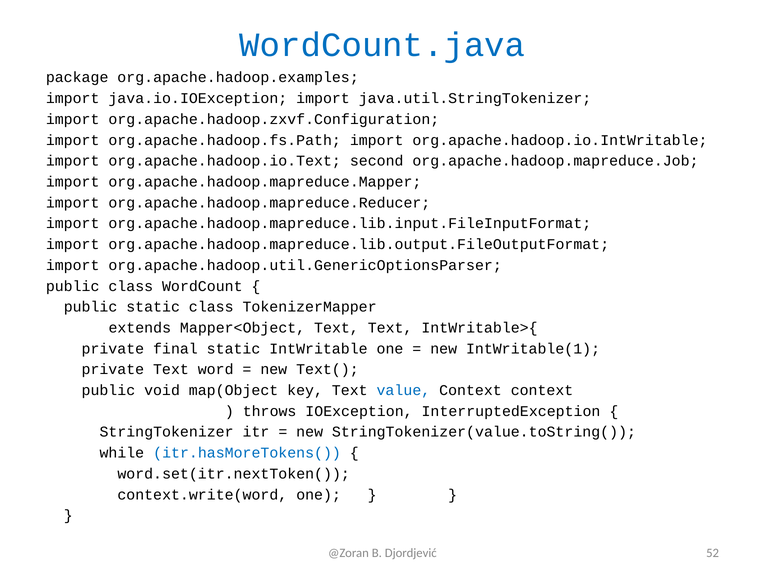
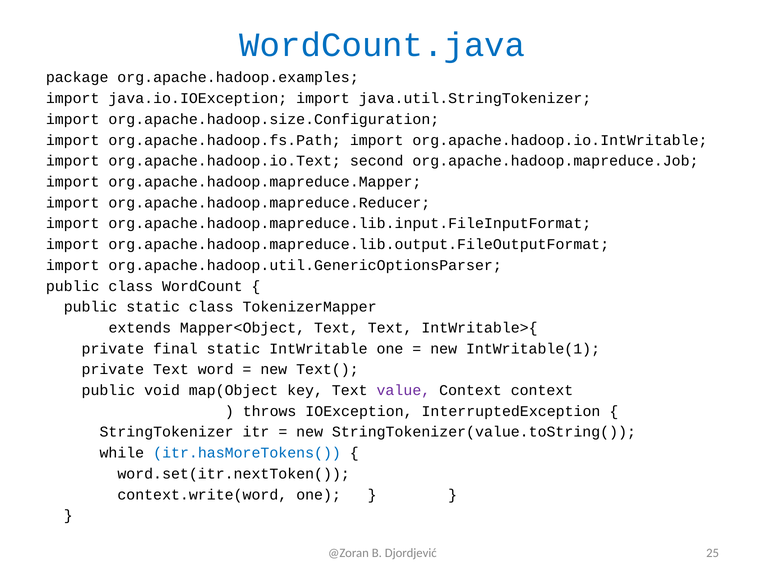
org.apache.hadoop.zxvf.Configuration: org.apache.hadoop.zxvf.Configuration -> org.apache.hadoop.size.Configuration (274, 119)
value colour: blue -> purple (403, 390)
52: 52 -> 25 (713, 553)
